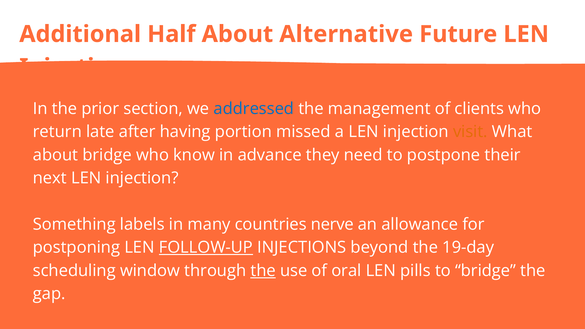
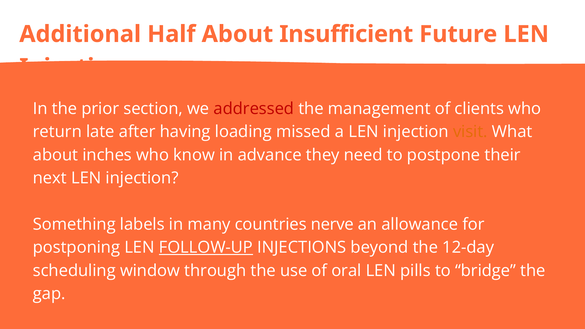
Alternative: Alternative -> Insufficient (346, 34)
addressed colour: blue -> red (254, 109)
portion: portion -> loading (243, 132)
about bridge: bridge -> inches (107, 155)
19-day: 19-day -> 12-day (468, 248)
the underline: present -> none (263, 271)
